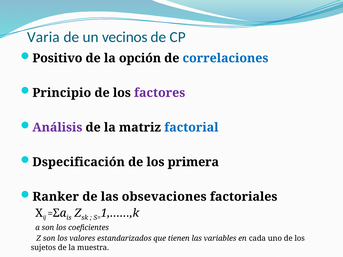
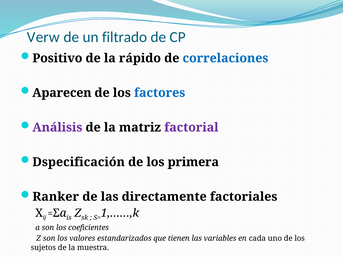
Varia: Varia -> Verw (43, 37)
vecinos: vecinos -> filtrado (125, 37)
opción: opción -> rápido (140, 58)
Principio: Principio -> Aparecen (62, 93)
factores colour: purple -> blue (160, 93)
factorial colour: blue -> purple (191, 128)
obsevaciones: obsevaciones -> directamente (164, 197)
